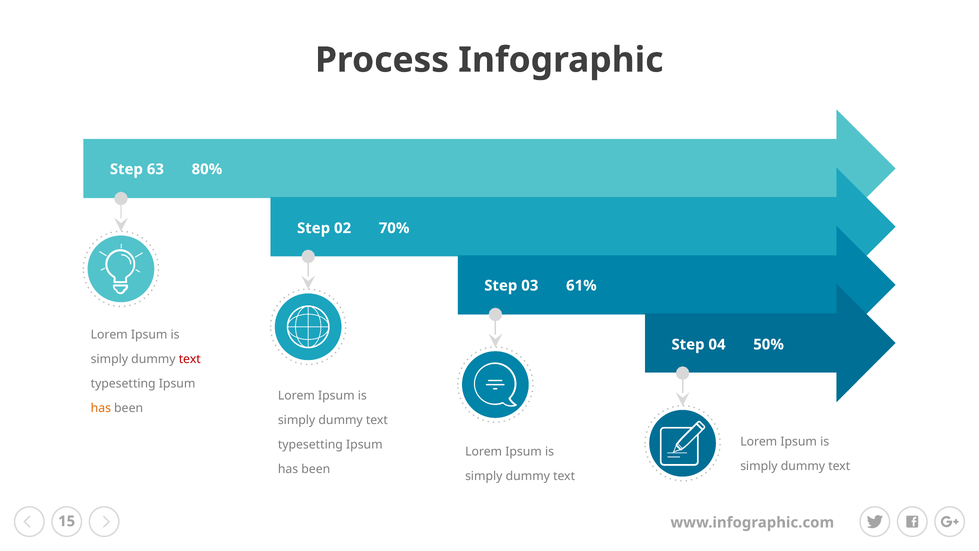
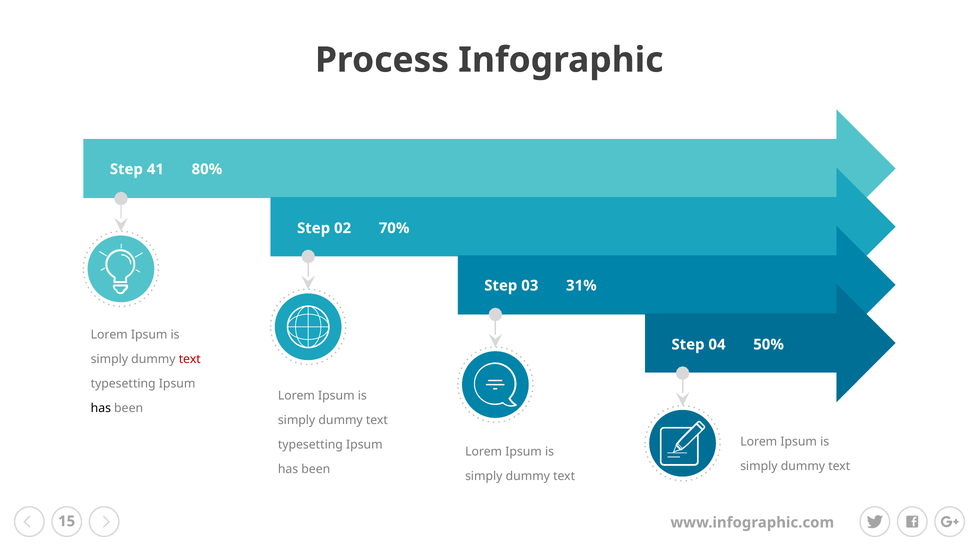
63: 63 -> 41 (155, 169)
61%: 61% -> 31% (581, 285)
has colour: orange -> black (101, 408)
